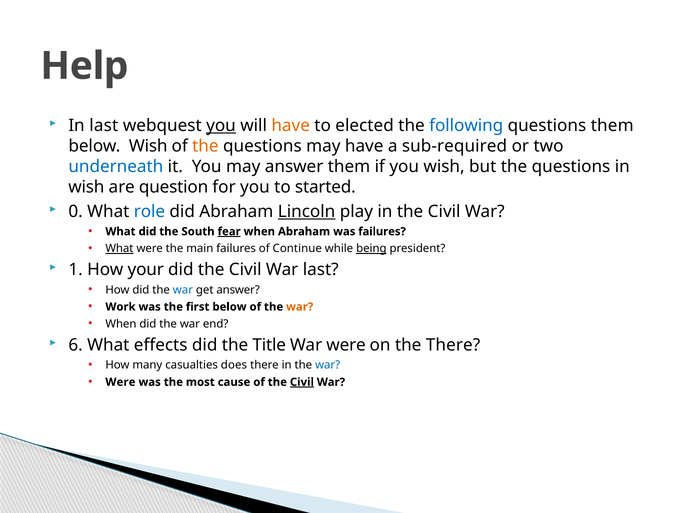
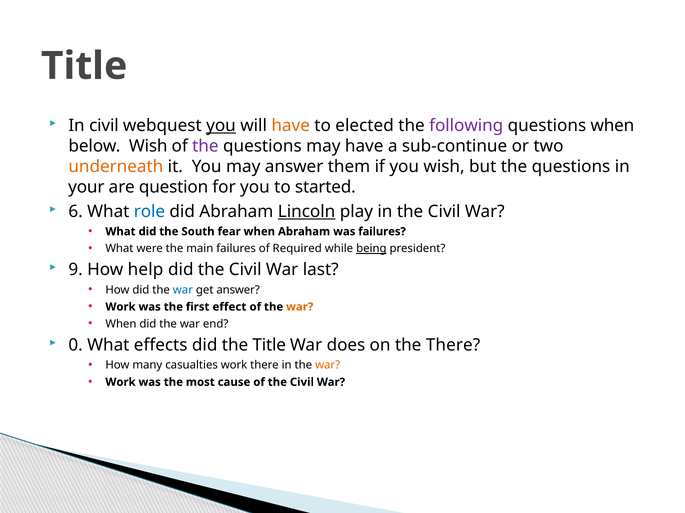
Help: Help -> Title (84, 66)
In last: last -> civil (104, 126)
following colour: blue -> purple (466, 126)
questions them: them -> when (612, 126)
the colour: orange -> purple (205, 146)
sub-required: sub-required -> sub-continue (455, 146)
underneath colour: blue -> orange (116, 167)
wish: wish -> your (86, 187)
0: 0 -> 6 (76, 212)
fear underline: present -> none (229, 232)
What underline: present -> none (119, 249)
Continue: Continue -> Required (297, 249)
1: 1 -> 9 (76, 270)
your: your -> help (146, 270)
first below: below -> effect (229, 307)
6: 6 -> 0 (76, 346)
War were: were -> does (346, 346)
casualties does: does -> work (234, 366)
war colour: blue -> orange (328, 366)
Were: Were -> Work (120, 383)
Civil underline: present -> none (302, 383)
